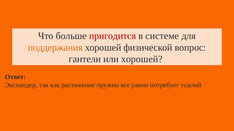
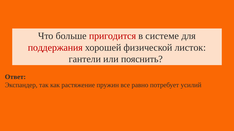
поддержания colour: orange -> red (55, 48)
вопрос: вопрос -> листок (190, 48)
или хорошей: хорошей -> пояснить (142, 59)
